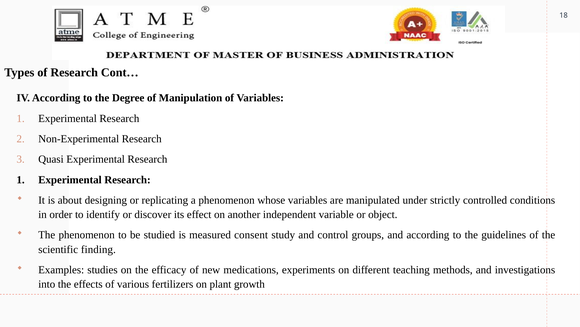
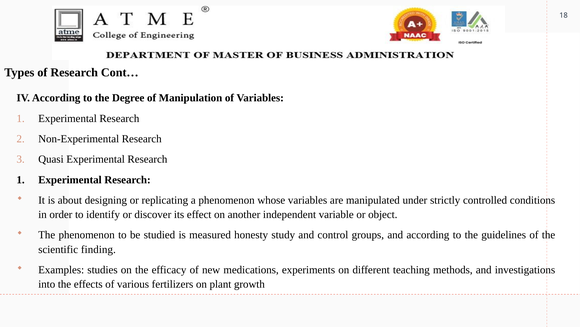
consent: consent -> honesty (251, 234)
